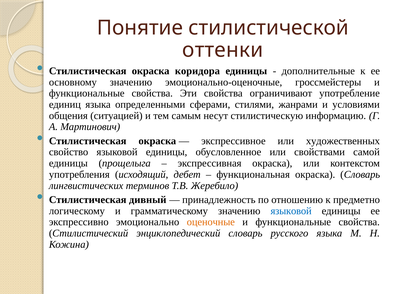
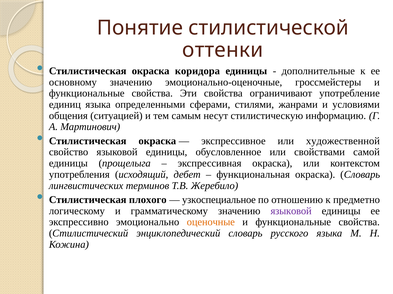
художественных: художественных -> художественной (343, 141)
дивный: дивный -> плохого (148, 200)
принадлежность: принадлежность -> узкоспециальное (219, 200)
языковой colour: blue -> purple (291, 211)
